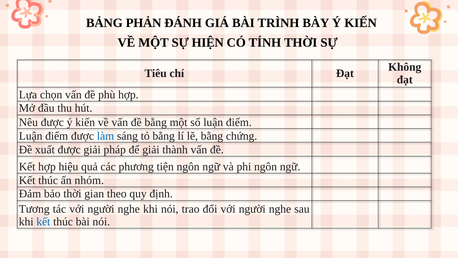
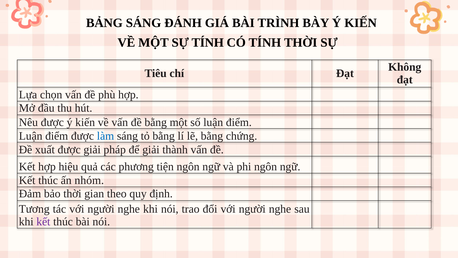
BẢNG PHẢN: PHẢN -> SÁNG (144, 23)
SỰ HIỆN: HIỆN -> TÍNH (208, 43)
kết colour: blue -> purple (43, 221)
